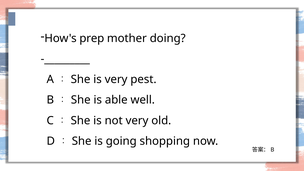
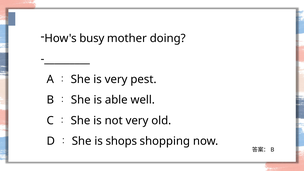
prep: prep -> busy (92, 38)
going: going -> shops (121, 141)
